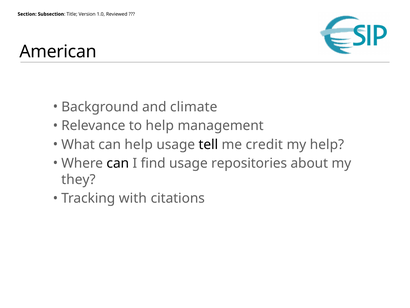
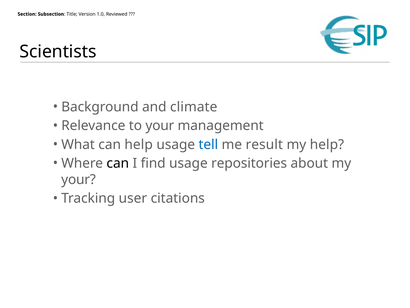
American: American -> Scientists (58, 52)
to help: help -> your (160, 126)
tell colour: black -> blue (208, 144)
credit: credit -> result (264, 144)
they: they -> your (79, 179)
with: with -> user (133, 198)
